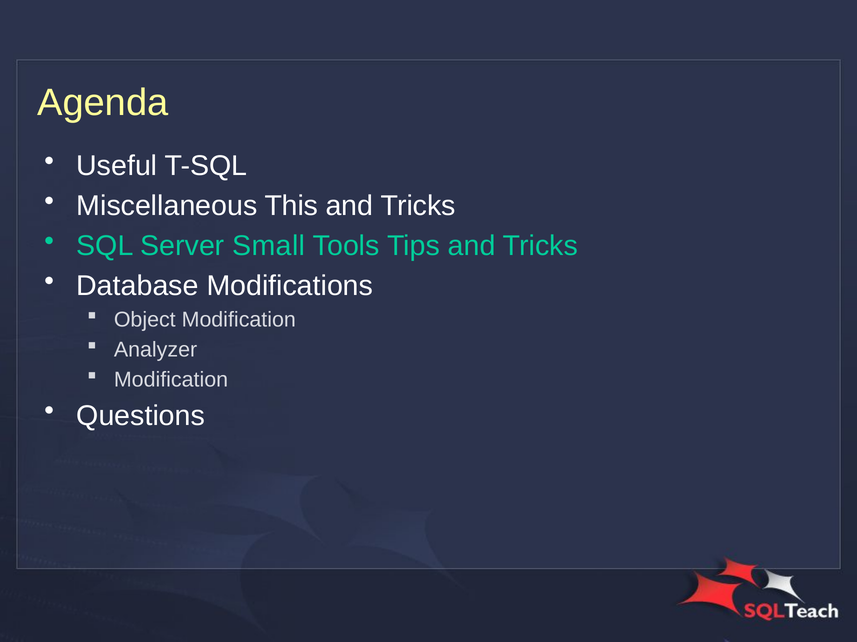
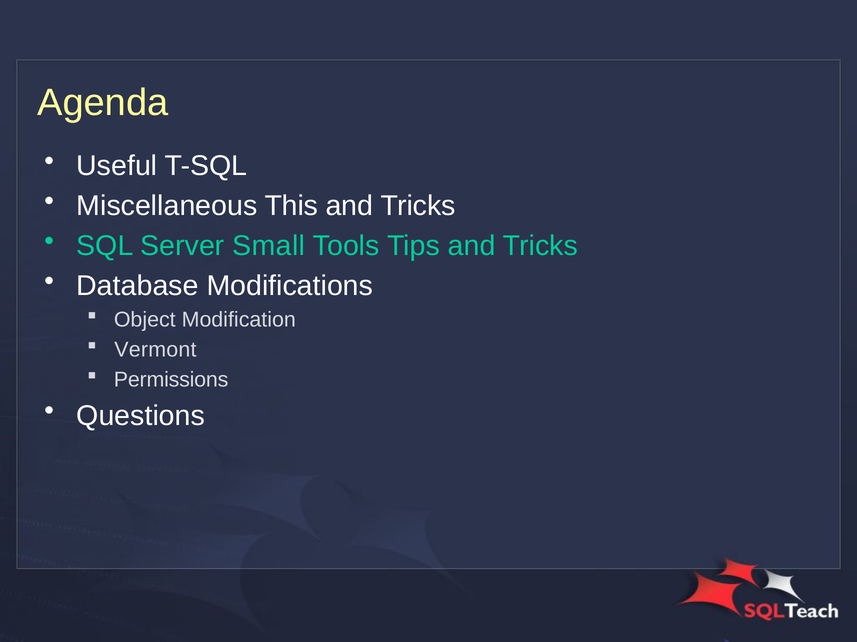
Analyzer: Analyzer -> Vermont (155, 350)
Modification: Modification -> Permissions (171, 380)
